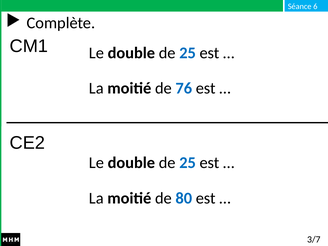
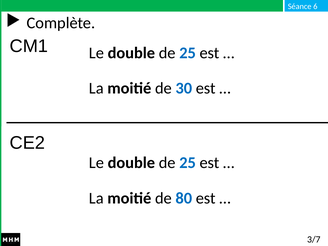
76: 76 -> 30 (184, 88)
